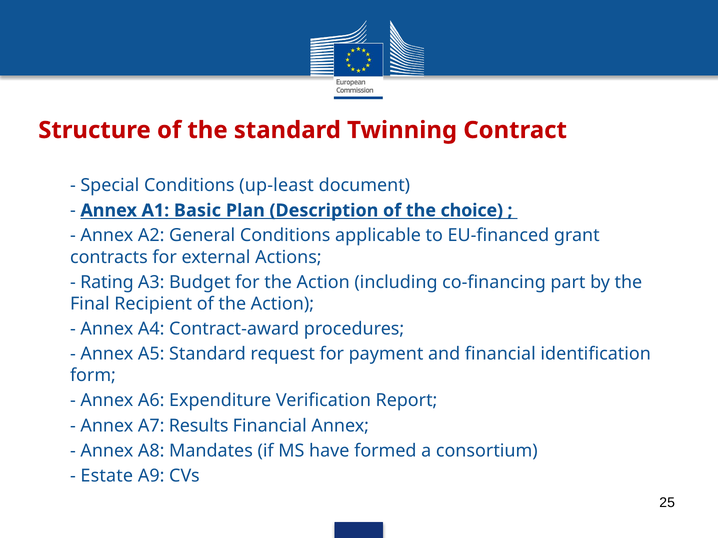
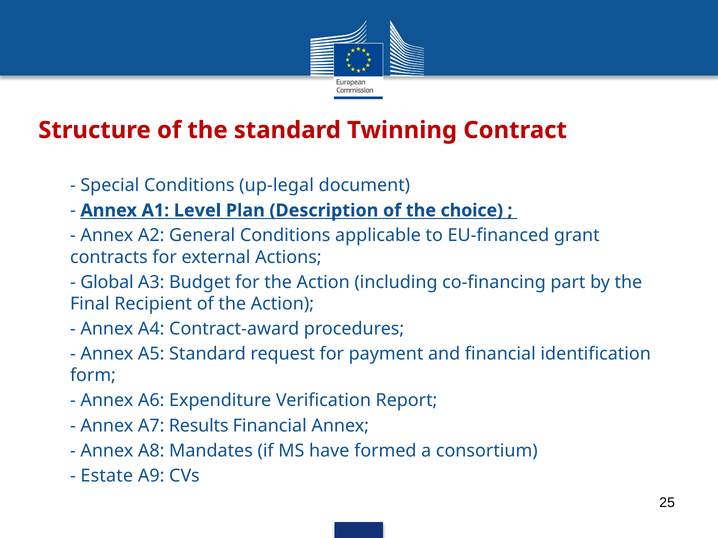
up-least: up-least -> up-legal (277, 186)
Basic: Basic -> Level (198, 211)
Rating: Rating -> Global (107, 282)
